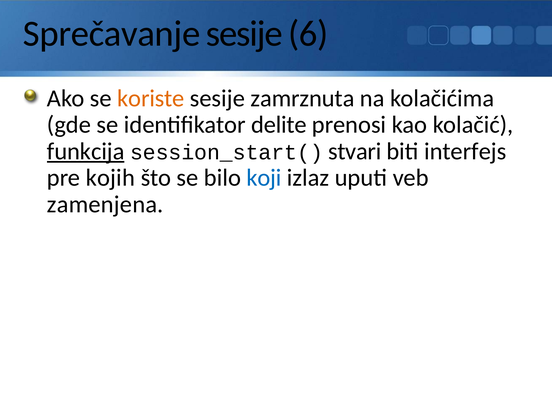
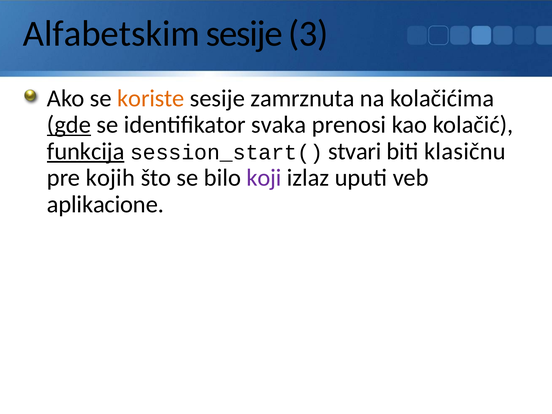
Sprečavanje: Sprečavanje -> Alfabetskim (111, 34)
6: 6 -> 3 (308, 34)
gde underline: none -> present (69, 125)
delite: delite -> svaka (279, 125)
interfejs: interfejs -> klasičnu (465, 151)
koji colour: blue -> purple (264, 178)
zamenjena: zamenjena -> aplikacione (105, 204)
